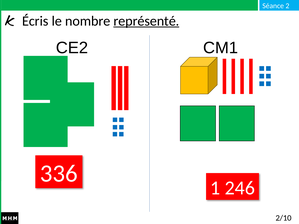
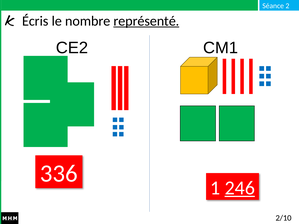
246 underline: none -> present (240, 188)
